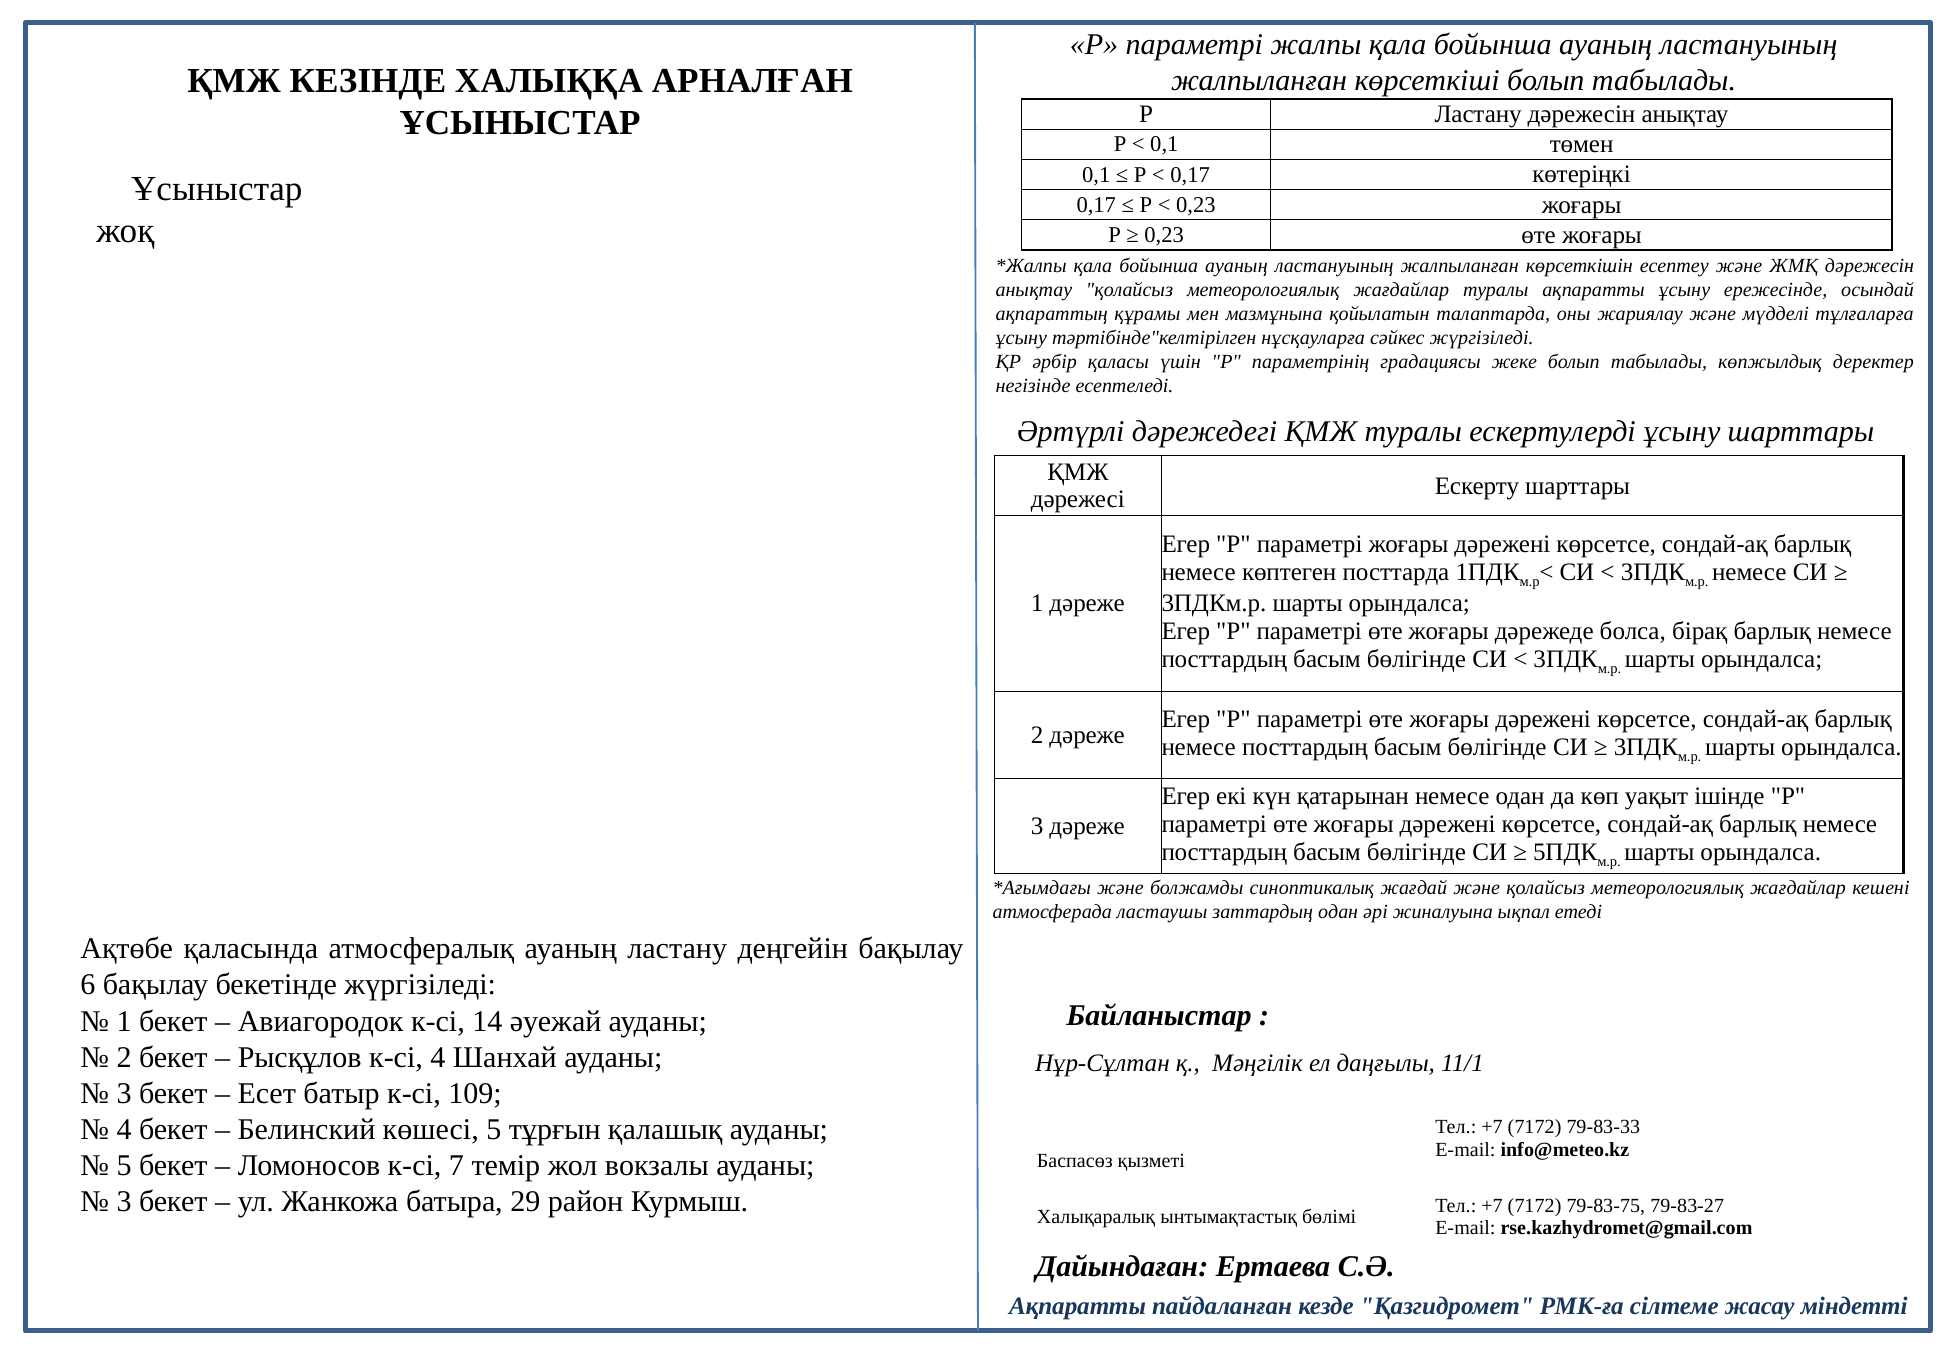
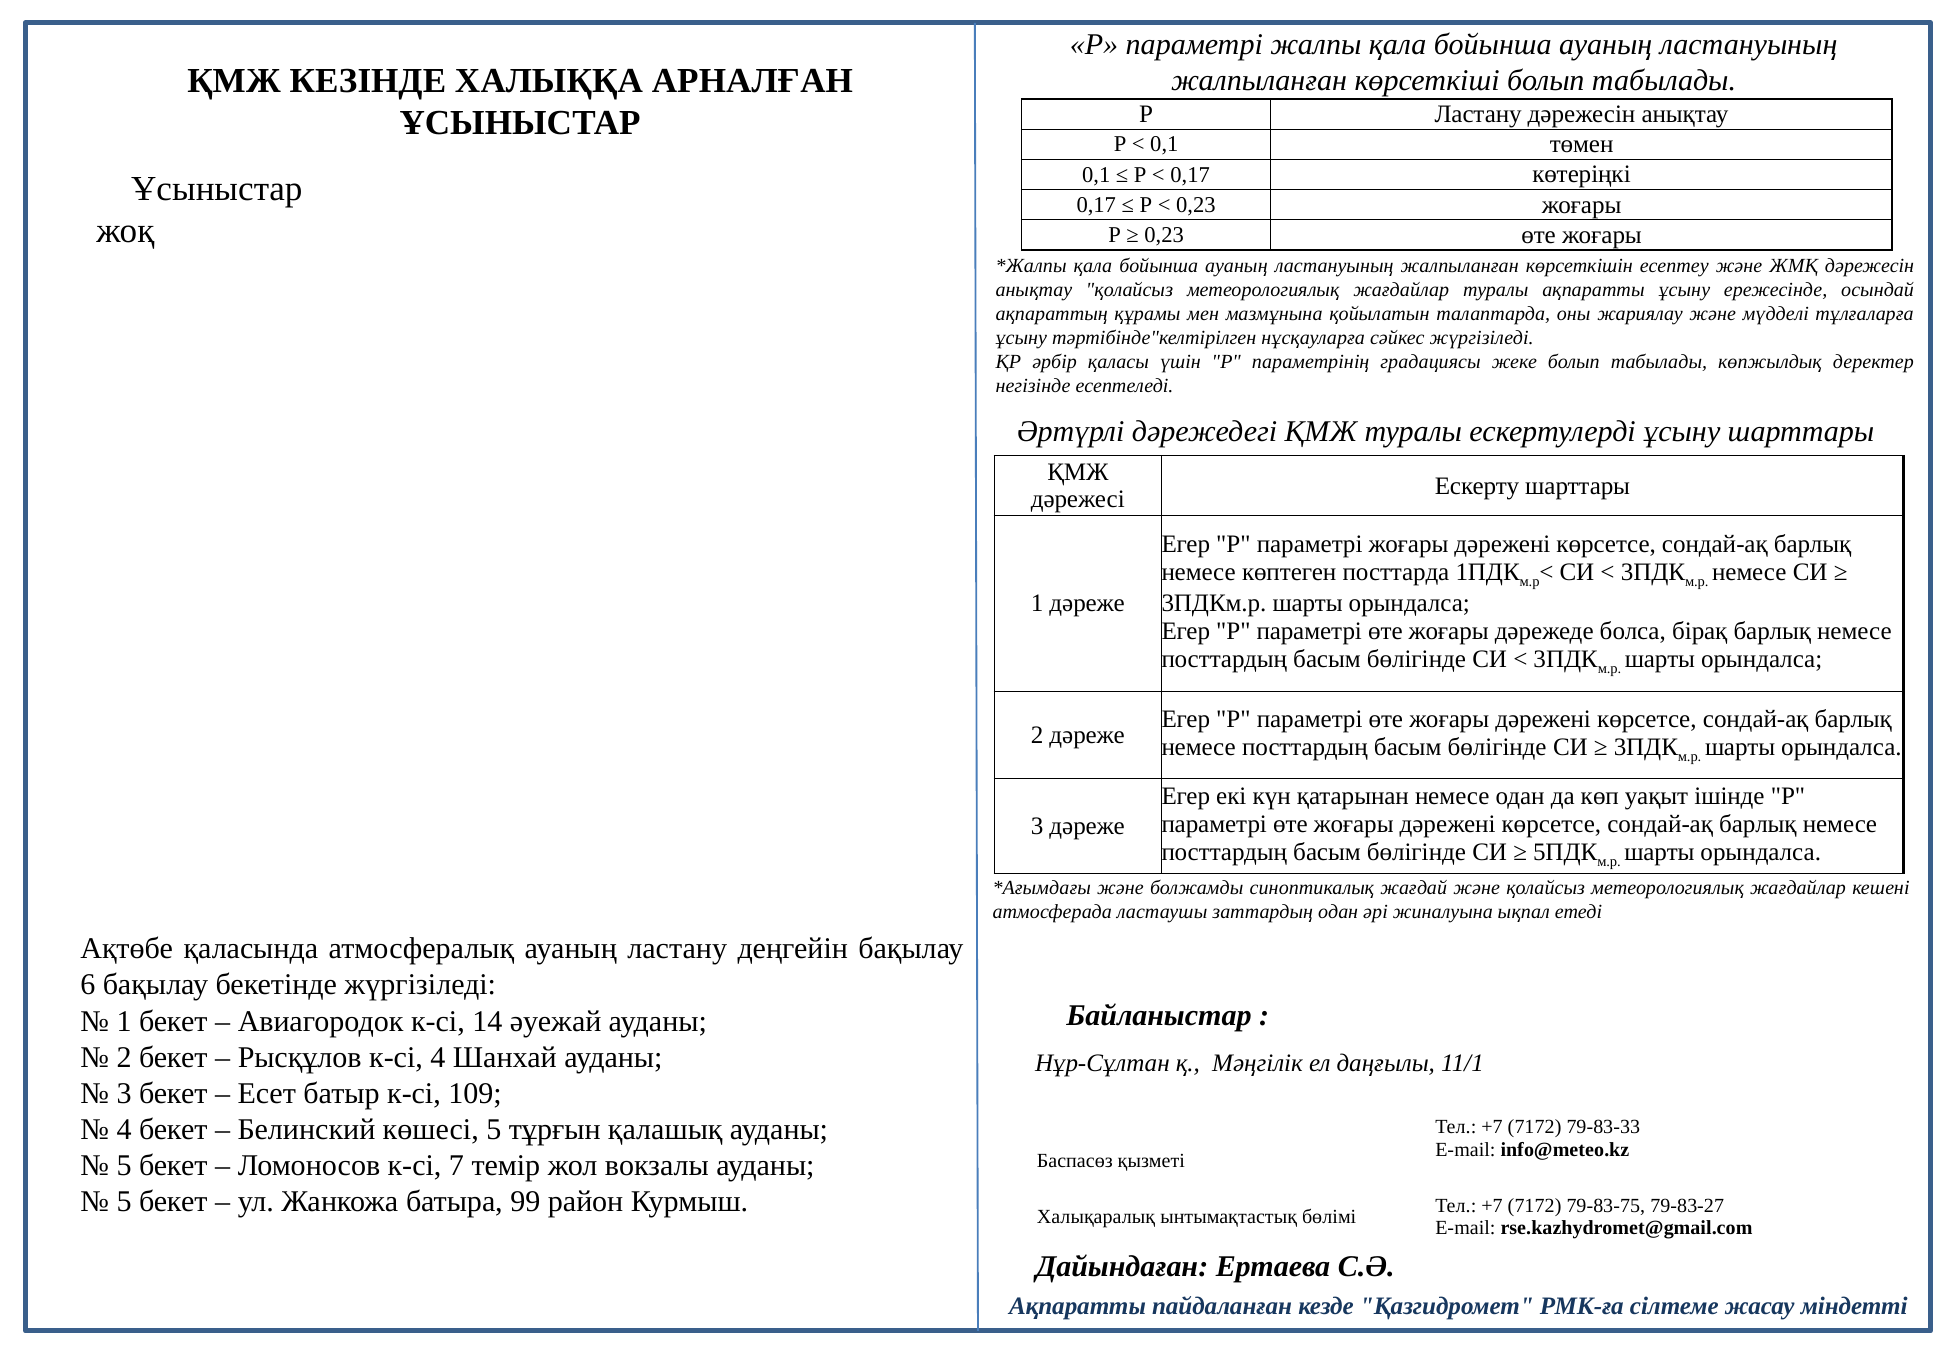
3: 3 -> 5 (124, 1202)
29: 29 -> 99 (525, 1202)
